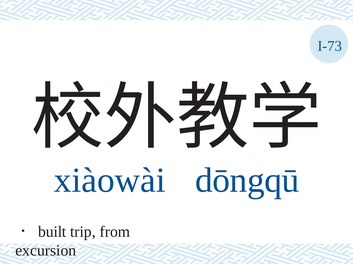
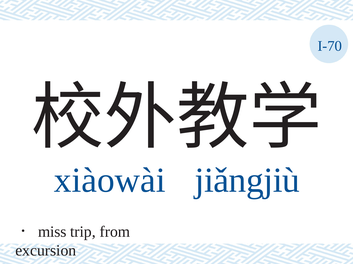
I-73: I-73 -> I-70 (330, 46)
dōngqū: dōngqū -> jiǎngjiù (247, 181)
built: built -> miss (52, 232)
